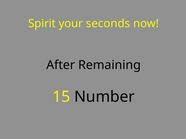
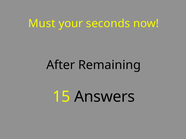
Spirit: Spirit -> Must (42, 24)
Number: Number -> Answers (105, 97)
